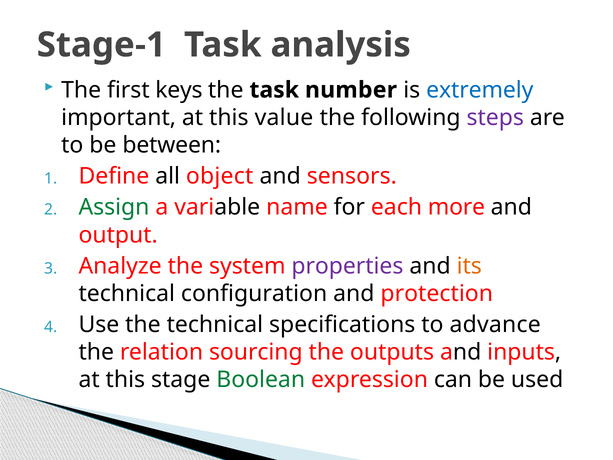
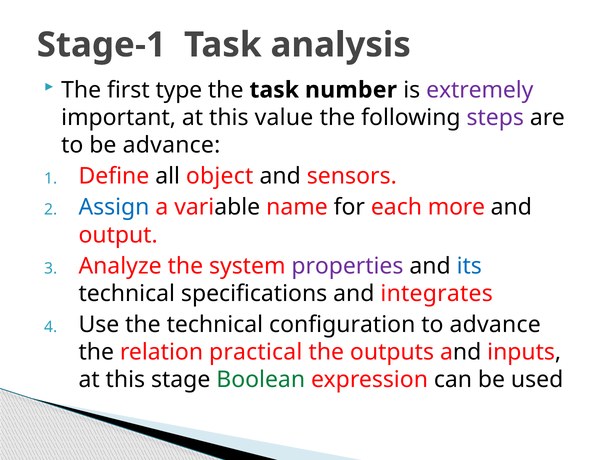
keys: keys -> type (179, 90)
extremely colour: blue -> purple (480, 90)
be between: between -> advance (172, 145)
Assign colour: green -> blue (114, 207)
its colour: orange -> blue (469, 266)
configuration: configuration -> specifications (254, 293)
protection: protection -> integrates (437, 293)
specifications: specifications -> configuration (342, 324)
sourcing: sourcing -> practical (256, 352)
